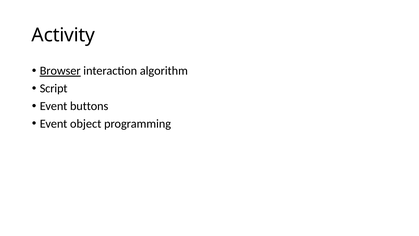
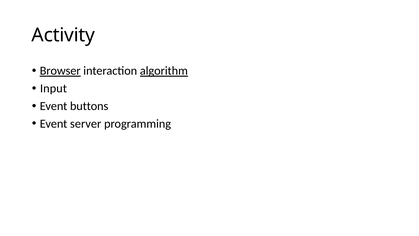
algorithm underline: none -> present (164, 71)
Script: Script -> Input (53, 88)
object: object -> server (86, 124)
